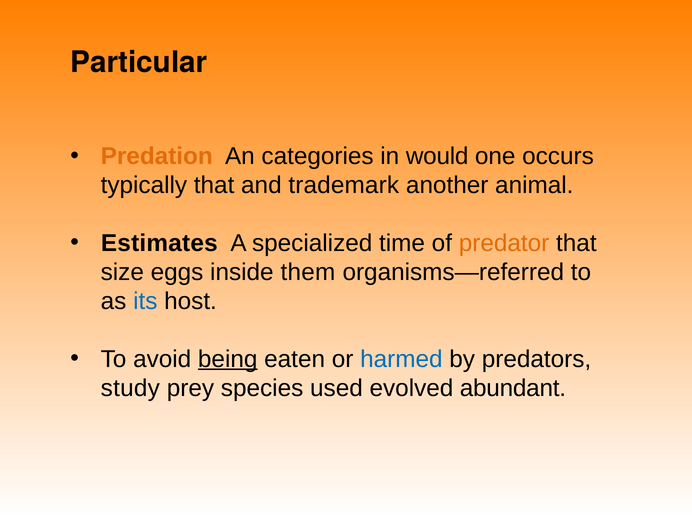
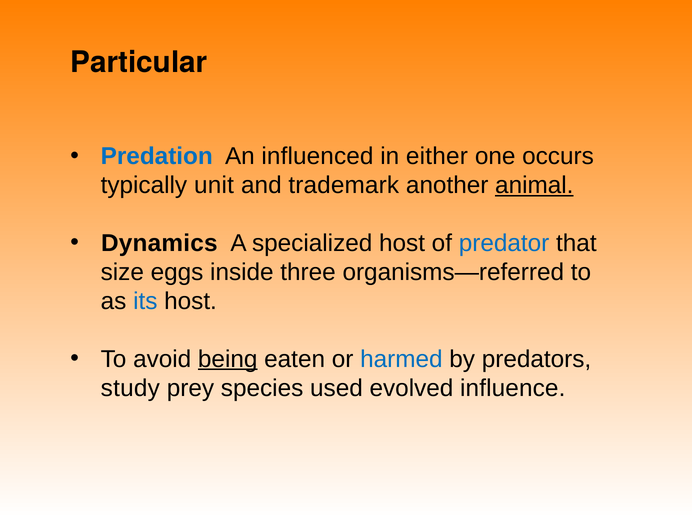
Predation colour: orange -> blue (157, 156)
categories: categories -> influenced (317, 156)
would: would -> either (437, 156)
typically that: that -> unit (214, 185)
animal underline: none -> present (534, 185)
Estimates: Estimates -> Dynamics (159, 243)
specialized time: time -> host (402, 243)
predator colour: orange -> blue (504, 243)
them: them -> three (308, 272)
abundant: abundant -> influence (513, 388)
